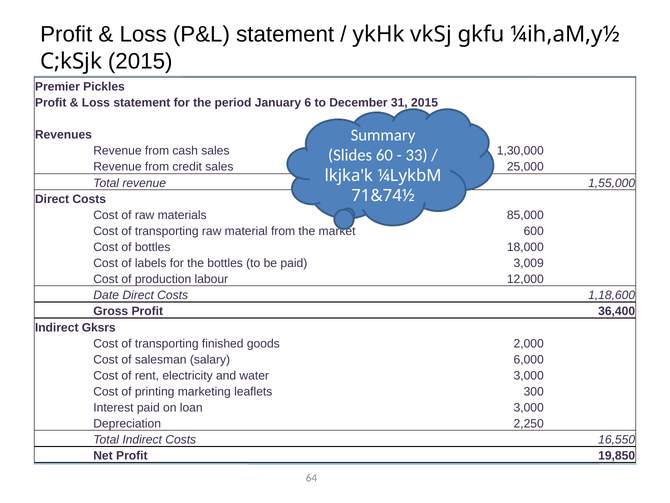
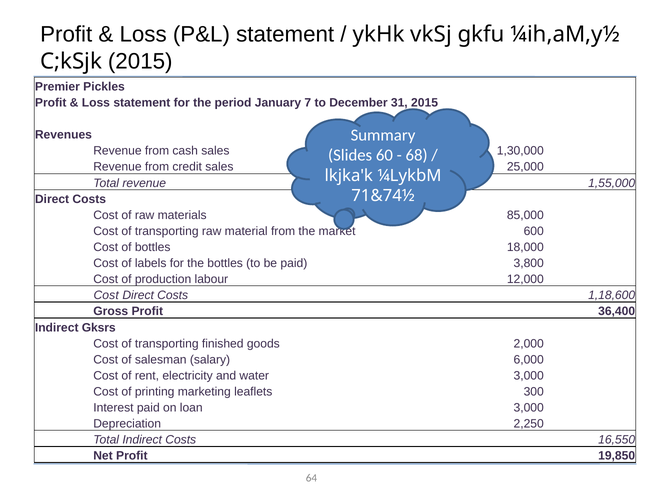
6: 6 -> 7 (308, 103)
33: 33 -> 68 (417, 155)
3,009: 3,009 -> 3,800 (529, 263)
Date: Date -> Cost (106, 295)
